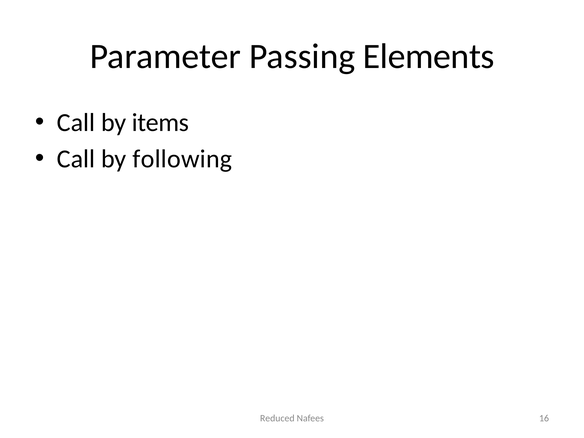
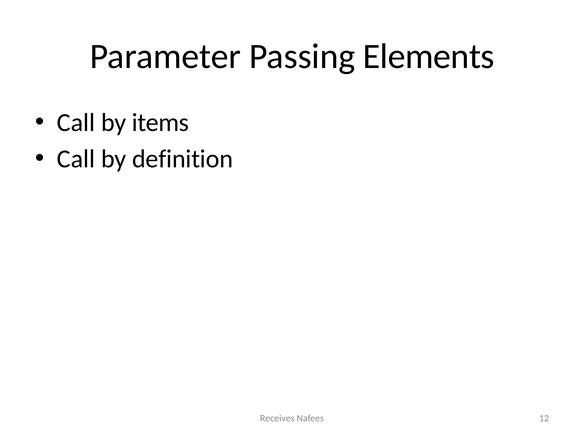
following: following -> definition (183, 159)
Reduced: Reduced -> Receives (277, 418)
16: 16 -> 12 (544, 418)
